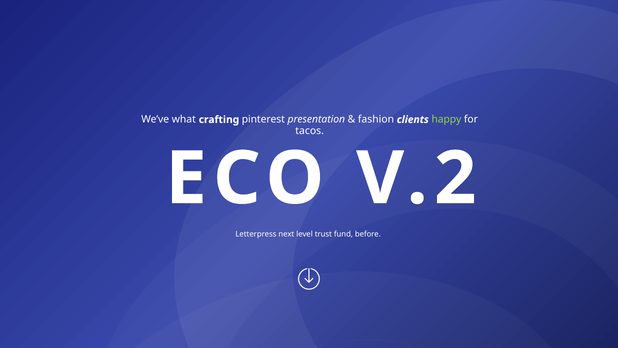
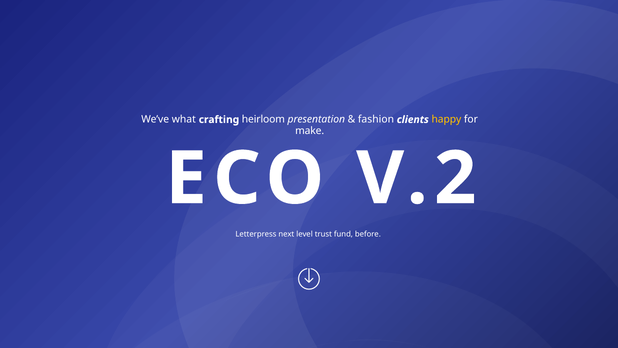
pinterest: pinterest -> heirloom (263, 119)
happy colour: light green -> yellow (446, 119)
tacos: tacos -> make (310, 131)
